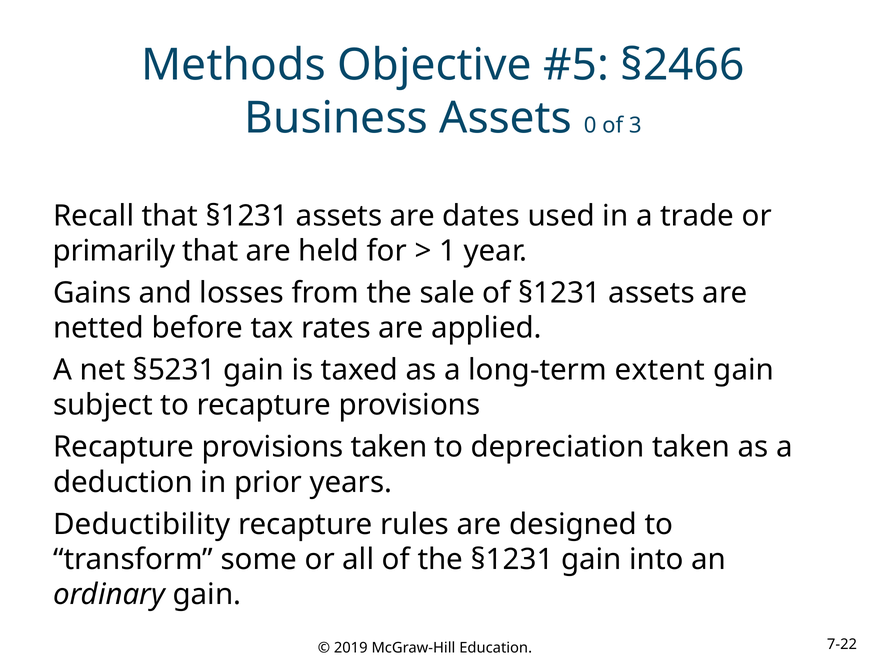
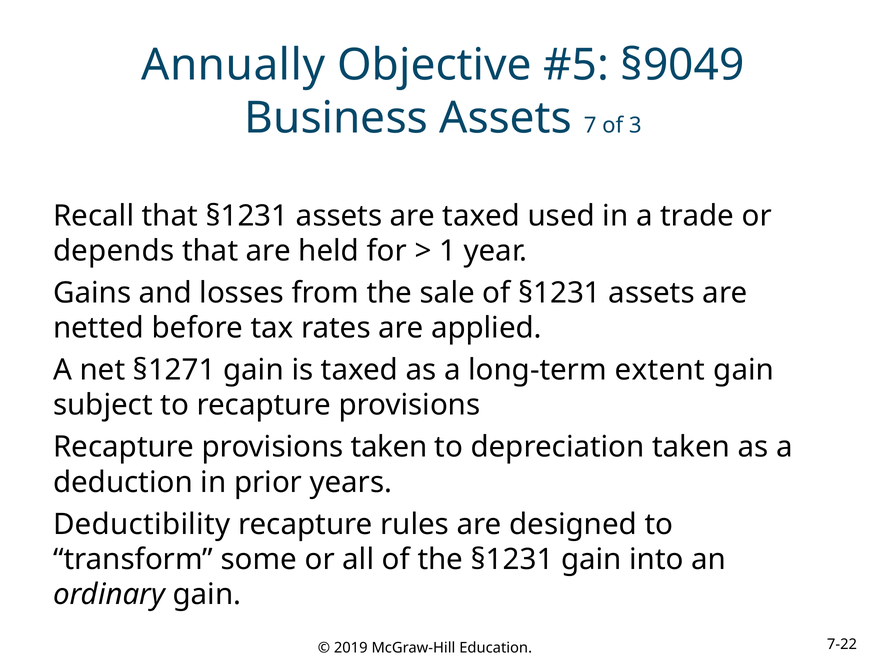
Methods: Methods -> Annually (233, 65)
§2466: §2466 -> §9049 (682, 65)
0: 0 -> 7 (590, 125)
are dates: dates -> taxed (481, 216)
primarily: primarily -> depends (114, 251)
§5231: §5231 -> §1271 (174, 370)
